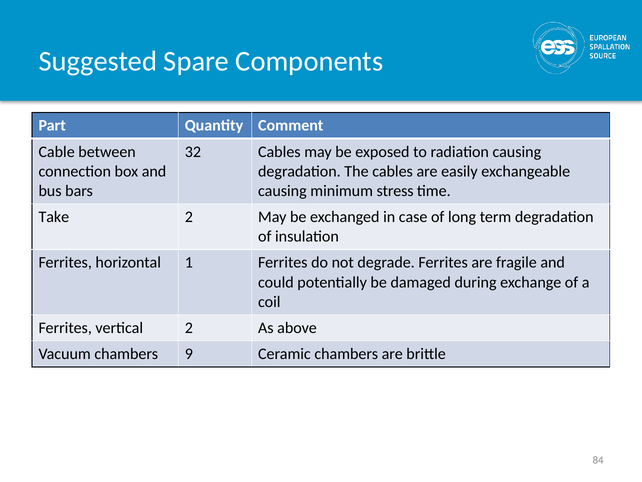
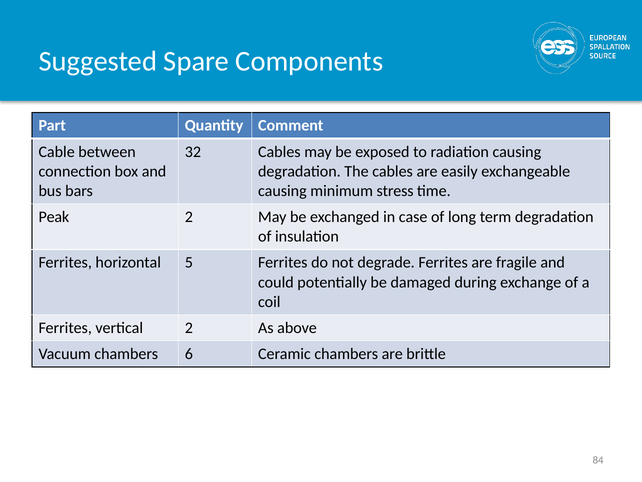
Take: Take -> Peak (54, 217)
1: 1 -> 5 (189, 262)
9: 9 -> 6 (189, 354)
